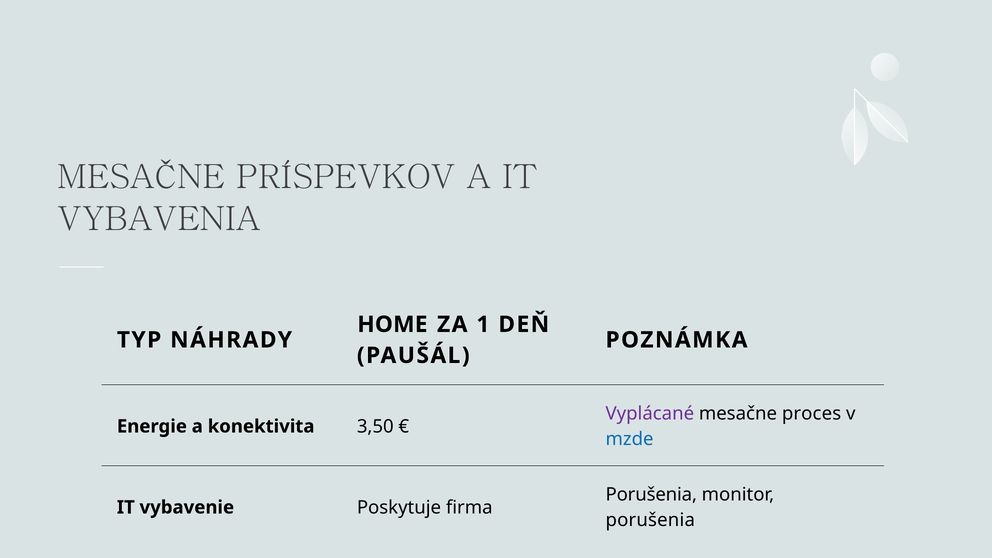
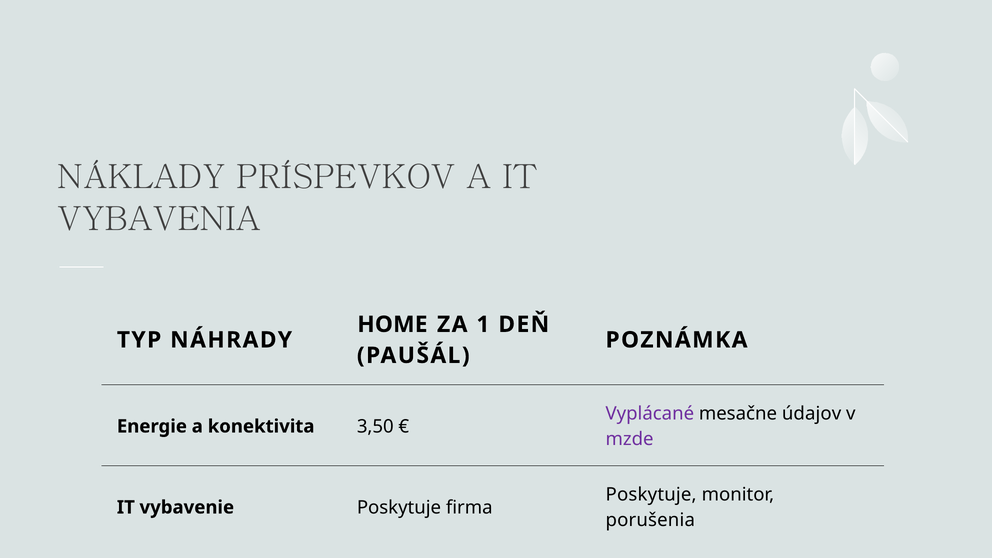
MESAČNE: MESAČNE -> NÁKLADY (141, 177)
proces: proces -> údajov (812, 414)
mzde colour: blue -> purple (630, 439)
Porušenia: Porušenia -> Poskytuje (651, 495)
